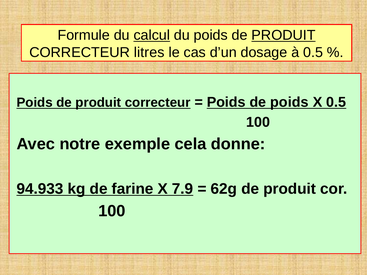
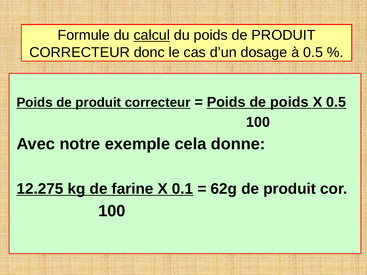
PRODUIT underline: present -> none (284, 35)
litres: litres -> donc (149, 52)
94.933: 94.933 -> 12.275 (40, 189)
7.9: 7.9 -> 0.1 (183, 189)
